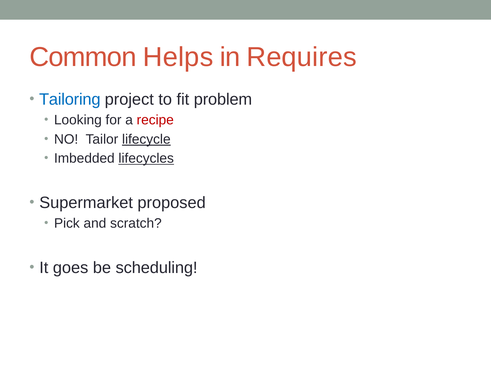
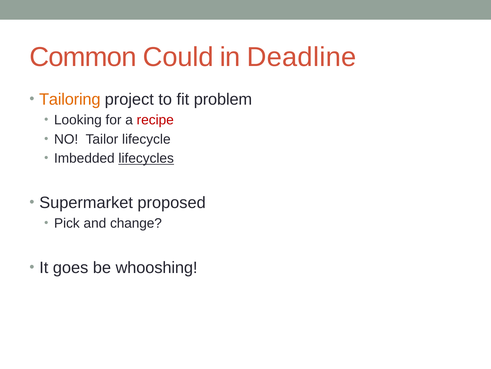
Helps: Helps -> Could (178, 57)
Requires: Requires -> Deadline (302, 57)
Tailoring colour: blue -> orange (70, 99)
lifecycle underline: present -> none (146, 139)
scratch: scratch -> change (136, 223)
scheduling: scheduling -> whooshing (157, 267)
